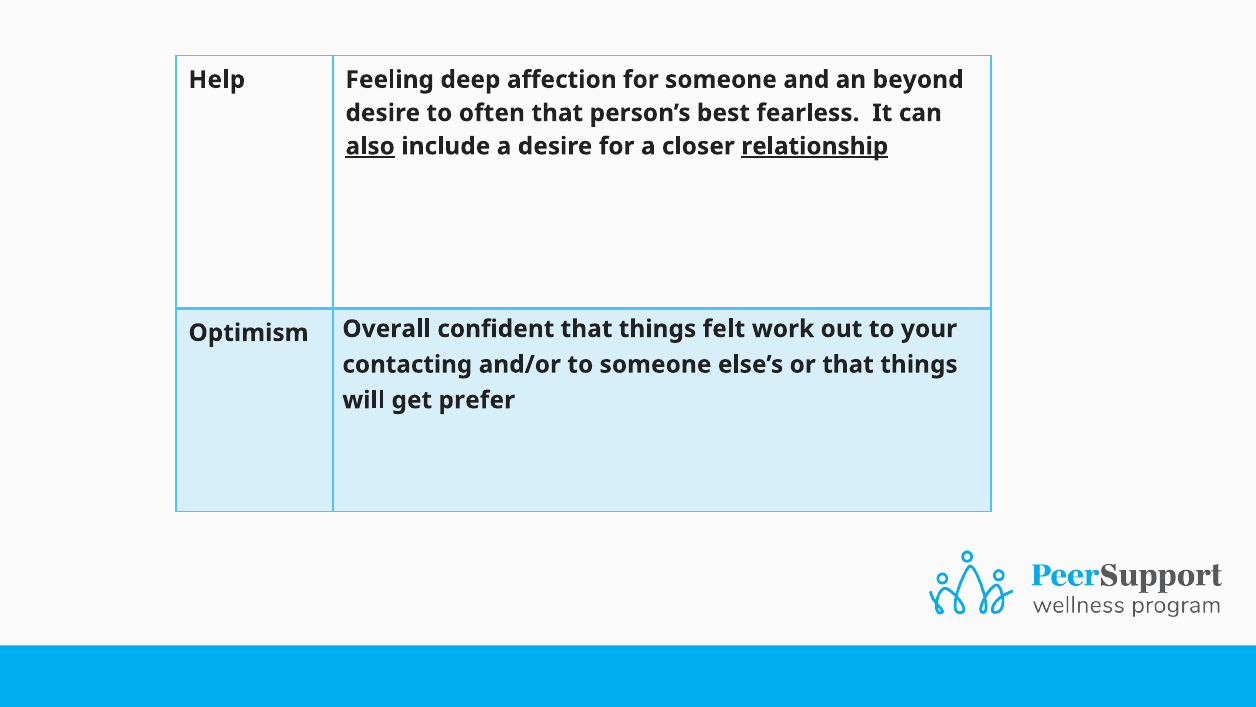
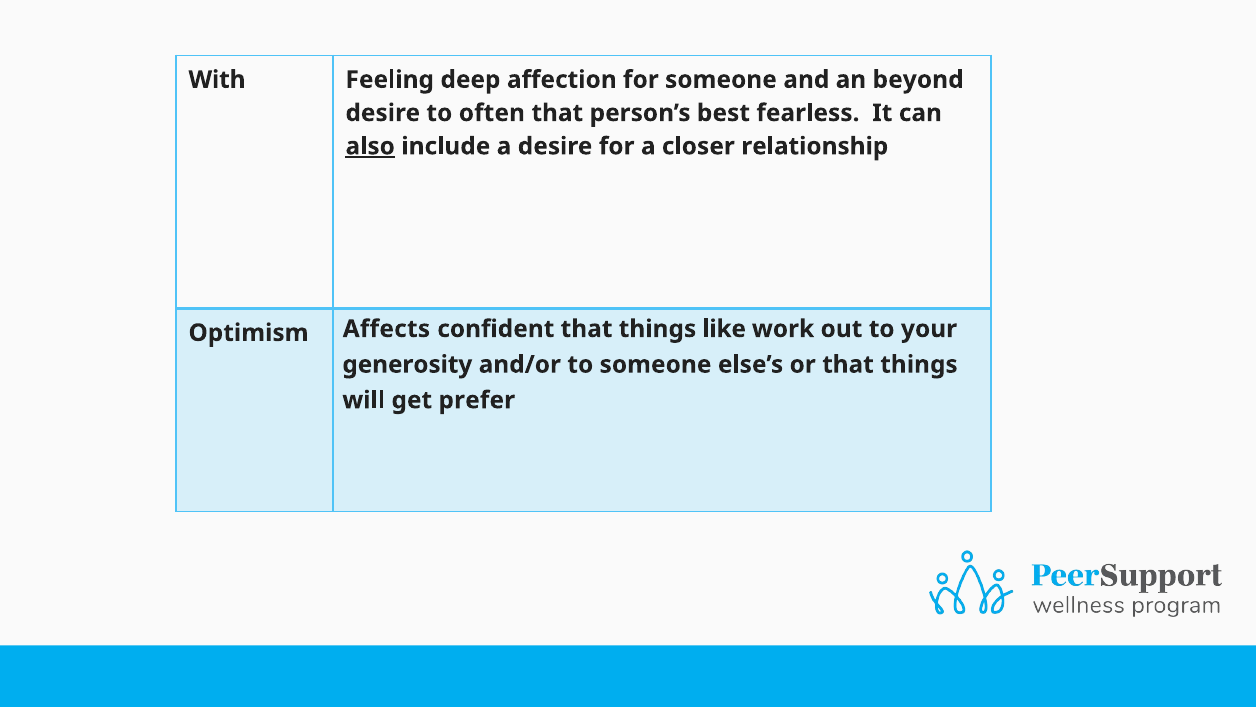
Help: Help -> With (217, 80)
relationship underline: present -> none (815, 146)
Overall: Overall -> Affects (386, 329)
felt: felt -> like (724, 329)
contacting: contacting -> generosity (407, 364)
